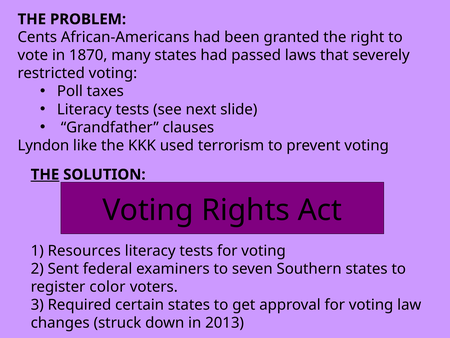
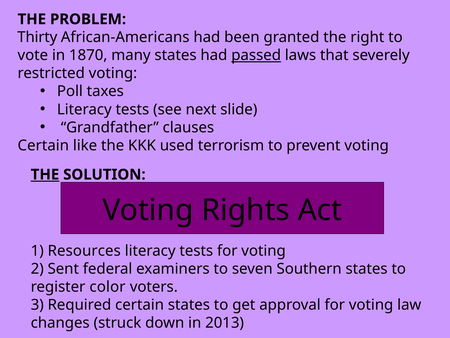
Cents: Cents -> Thirty (37, 37)
passed underline: none -> present (256, 55)
Lyndon: Lyndon -> Certain (43, 145)
